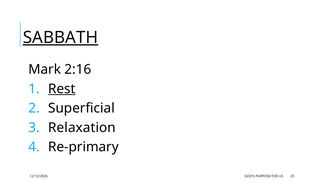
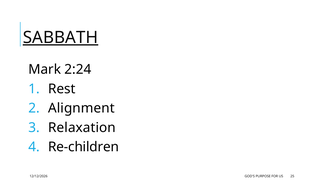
2:16: 2:16 -> 2:24 (78, 69)
Rest underline: present -> none (62, 89)
Superficial: Superficial -> Alignment (81, 108)
Re-primary: Re-primary -> Re-children (84, 146)
